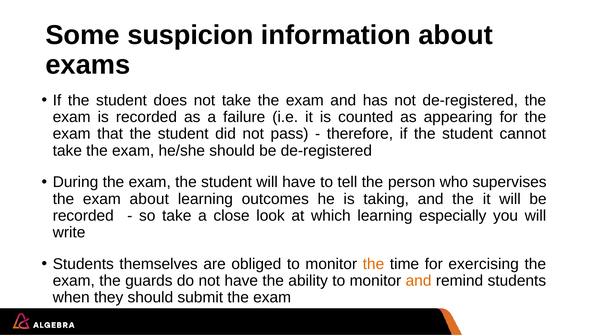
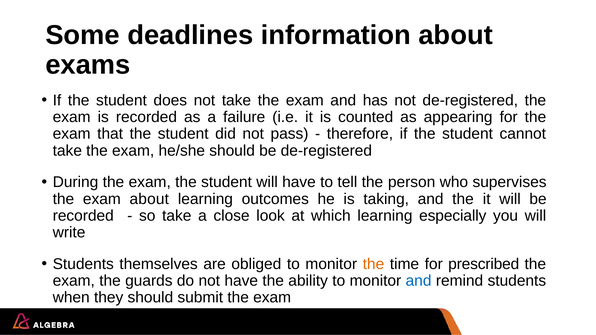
suspicion: suspicion -> deadlines (190, 35)
exercising: exercising -> prescribed (484, 264)
and colour: orange -> blue (419, 281)
